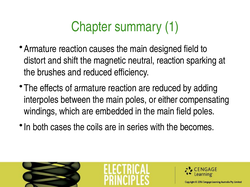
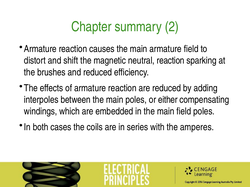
1: 1 -> 2 (172, 27)
main designed: designed -> armature (166, 49)
becomes: becomes -> amperes (197, 127)
